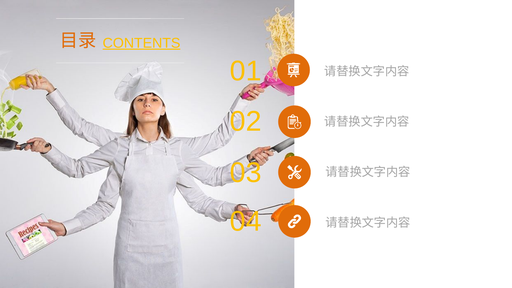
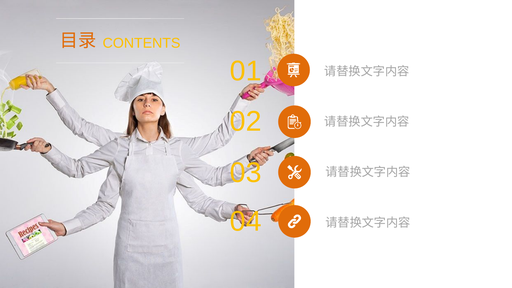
CONTENTS underline: present -> none (142, 43)
